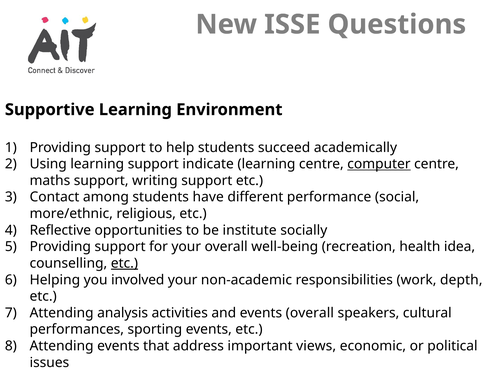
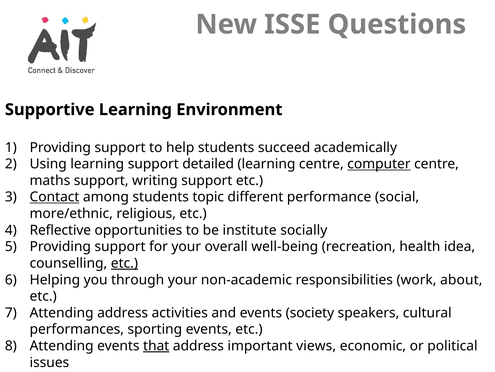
indicate: indicate -> detailed (208, 164)
Contact underline: none -> present (54, 197)
have: have -> topic (208, 197)
involved: involved -> through (138, 279)
depth: depth -> about (461, 279)
Attending analysis: analysis -> address (123, 312)
events overall: overall -> society (310, 312)
that underline: none -> present (156, 345)
